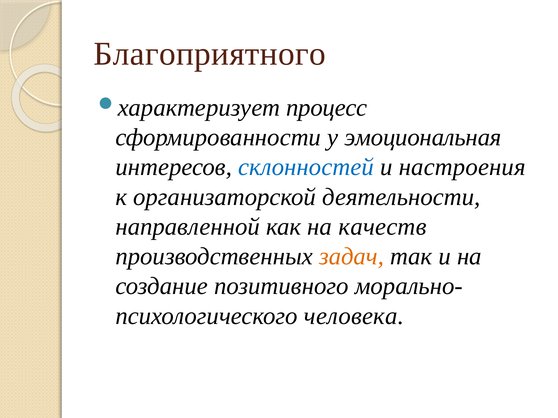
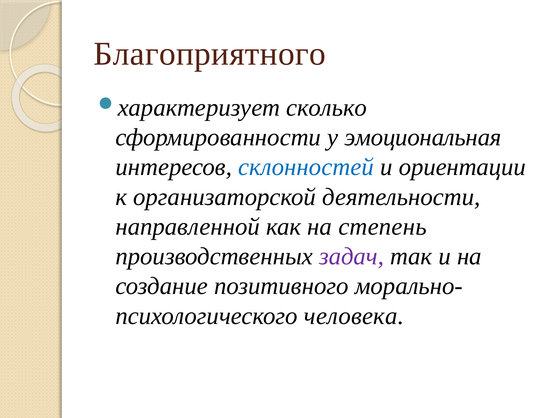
процесс: процесс -> сколько (327, 108)
настроения: настроения -> ориентации (462, 167)
качеств: качеств -> степень (383, 227)
задач colour: orange -> purple (351, 257)
